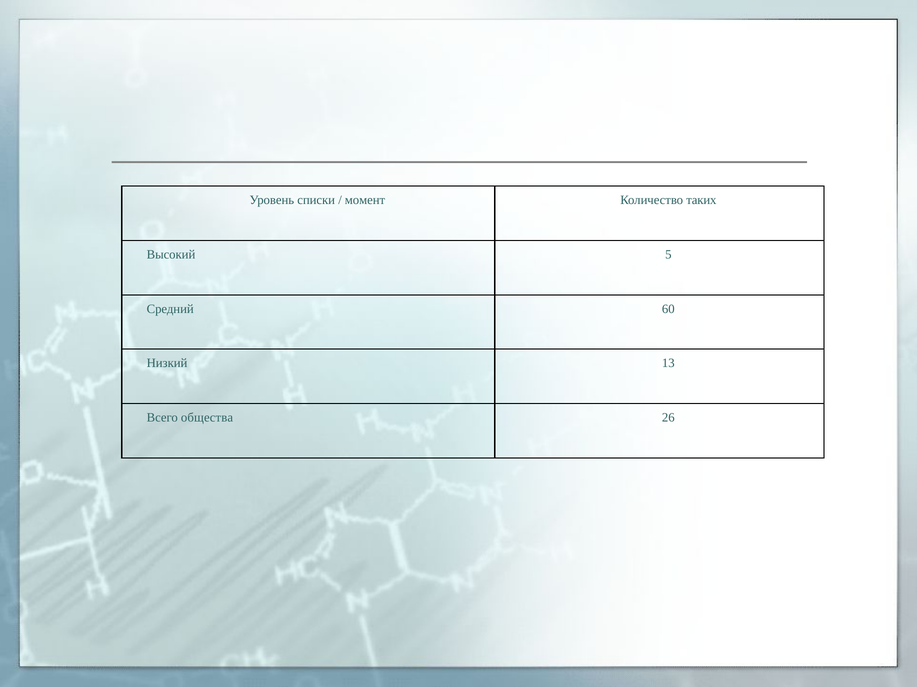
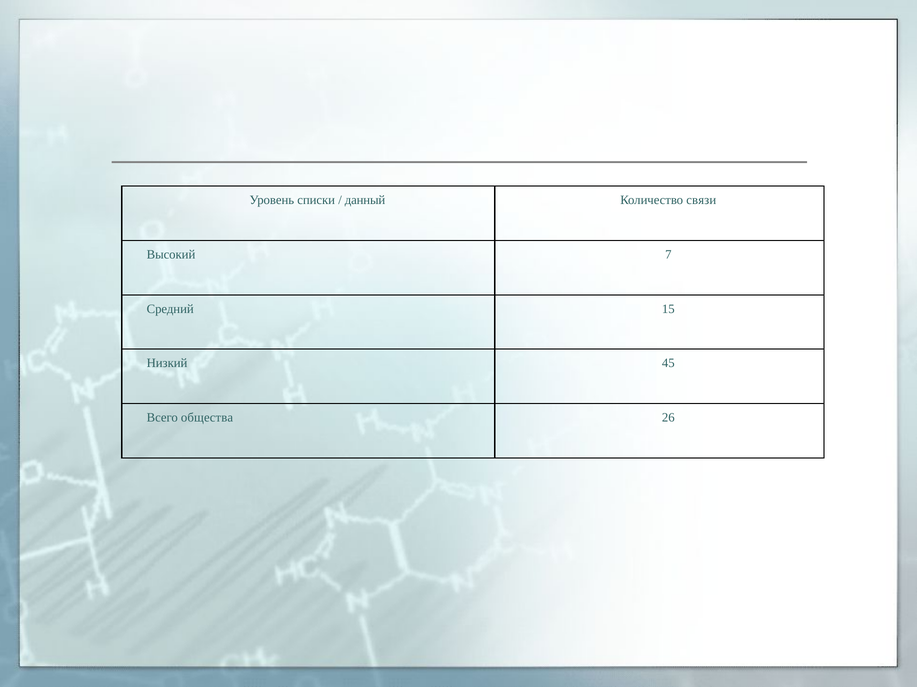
момент: момент -> данный (365, 200)
таких: таких -> связи (701, 200)
5: 5 -> 7 (668, 255)
60: 60 -> 15 (668, 309)
13: 13 -> 45 (668, 364)
